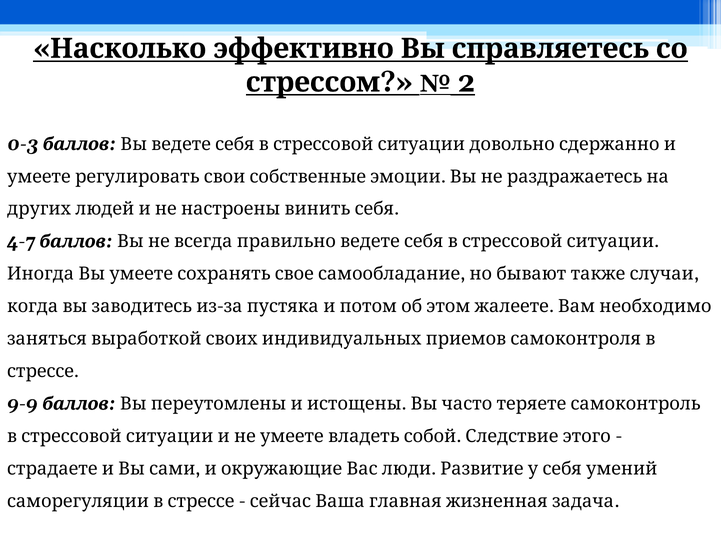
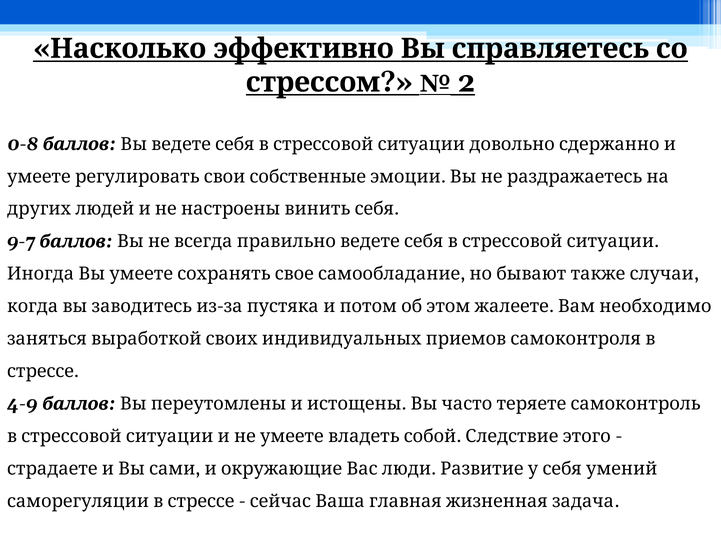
0-3: 0-3 -> 0-8 (23, 144)
4-7: 4-7 -> 9-7 (21, 241)
9-9: 9-9 -> 4-9 (22, 404)
